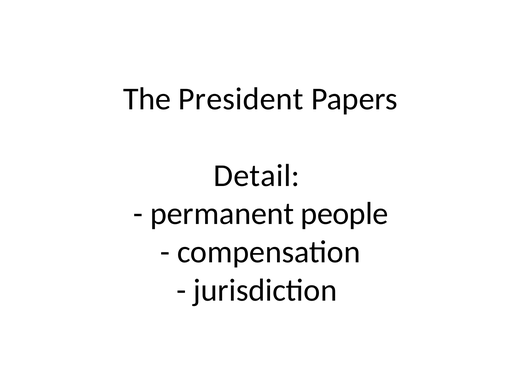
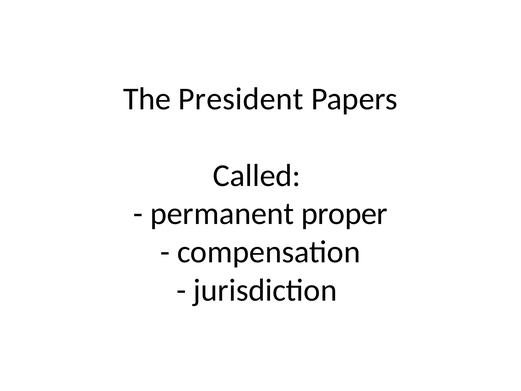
Detail: Detail -> Called (257, 175)
people: people -> proper (344, 214)
